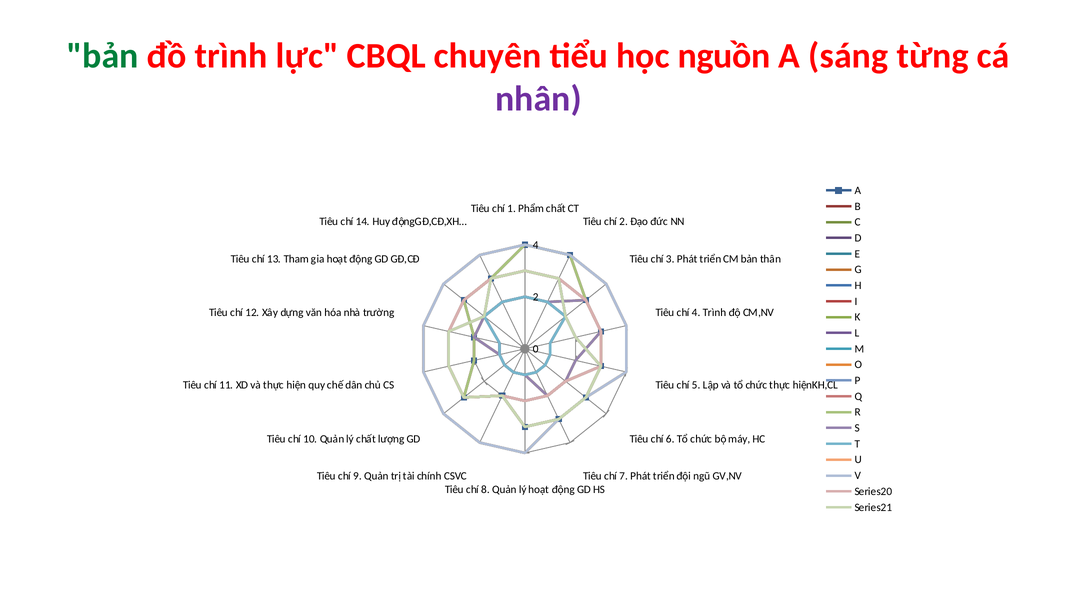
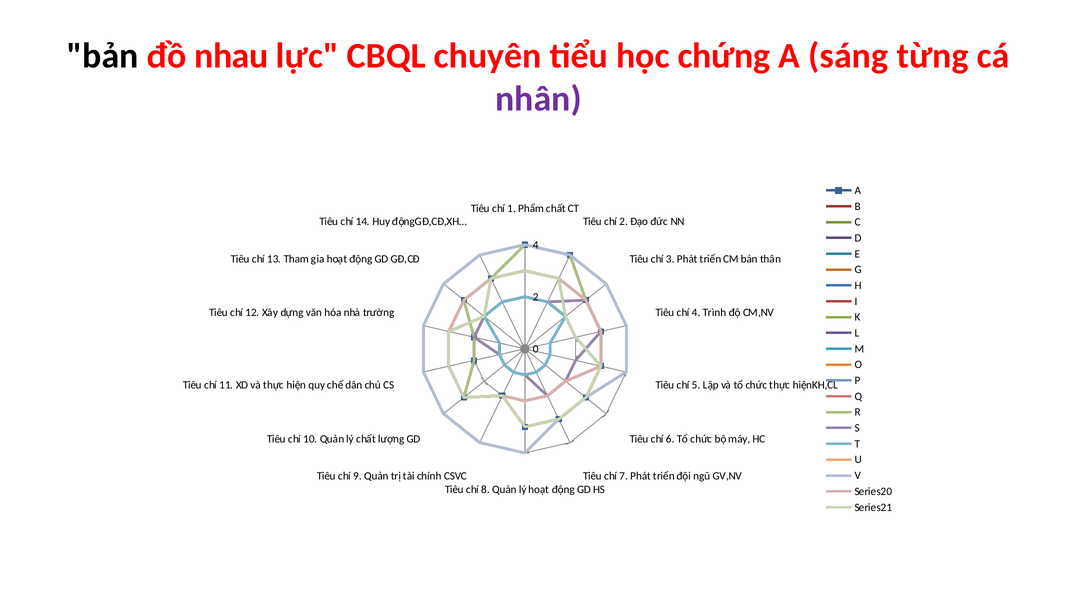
bản colour: green -> black (103, 56)
đồ trình: trình -> nhau (231, 56)
nguồn: nguồn -> chứng (724, 56)
